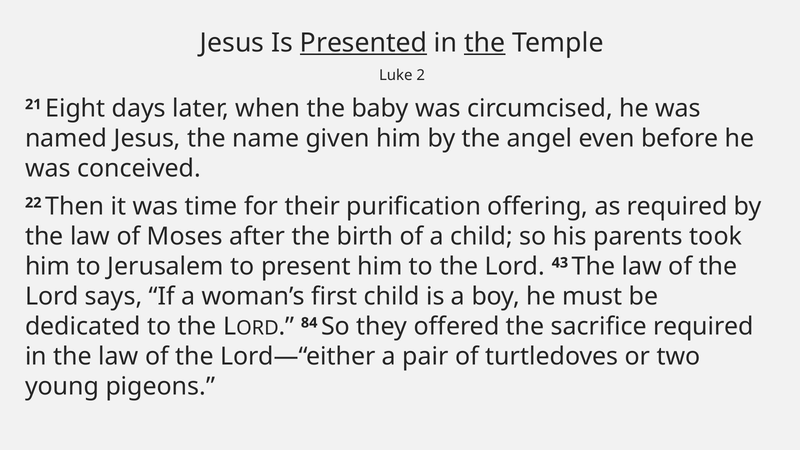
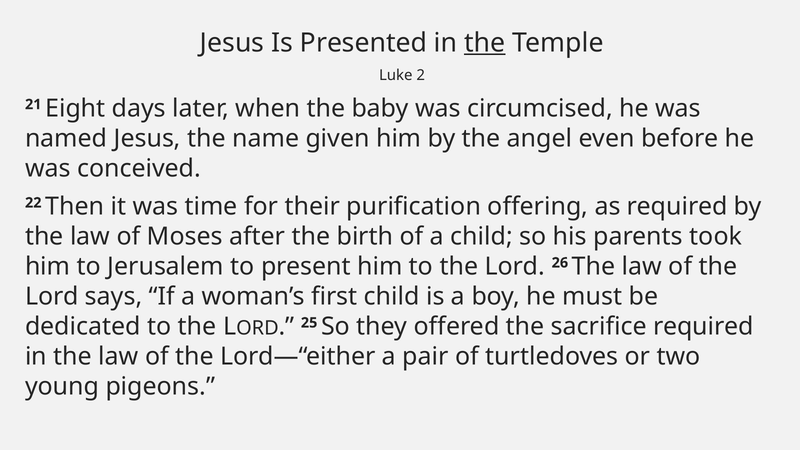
Presented underline: present -> none (364, 43)
43: 43 -> 26 (560, 263)
84: 84 -> 25 (309, 323)
